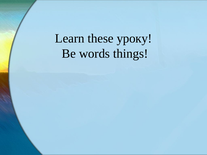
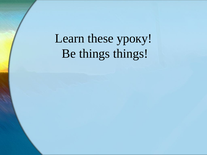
Be words: words -> things (94, 54)
